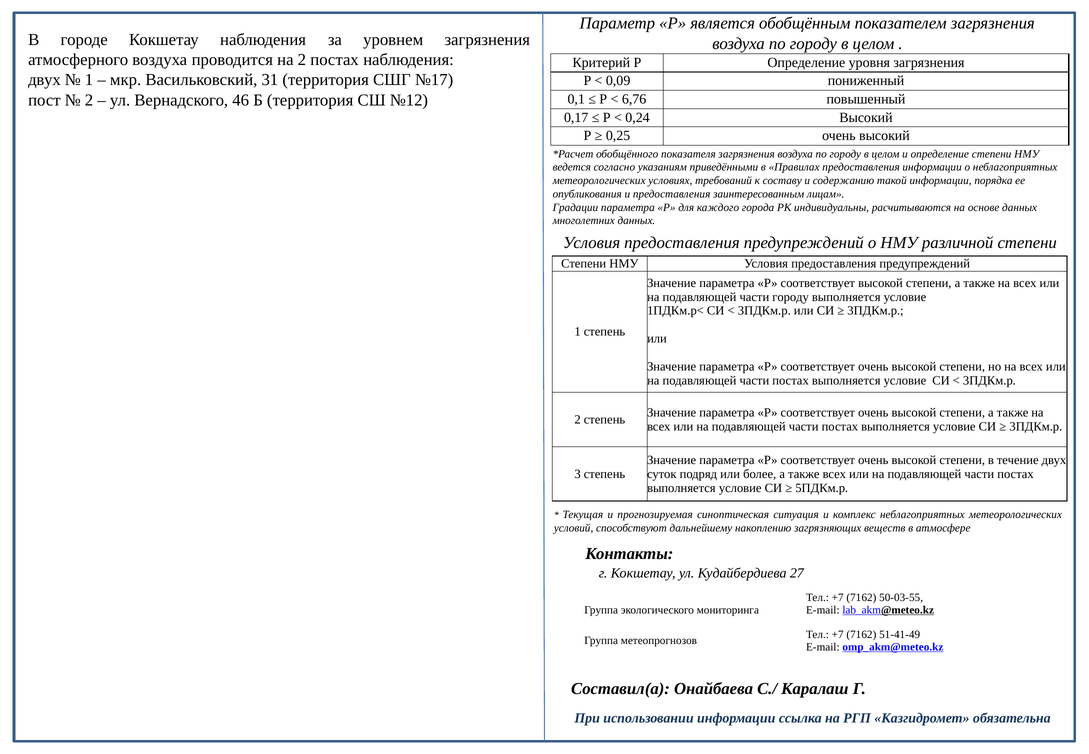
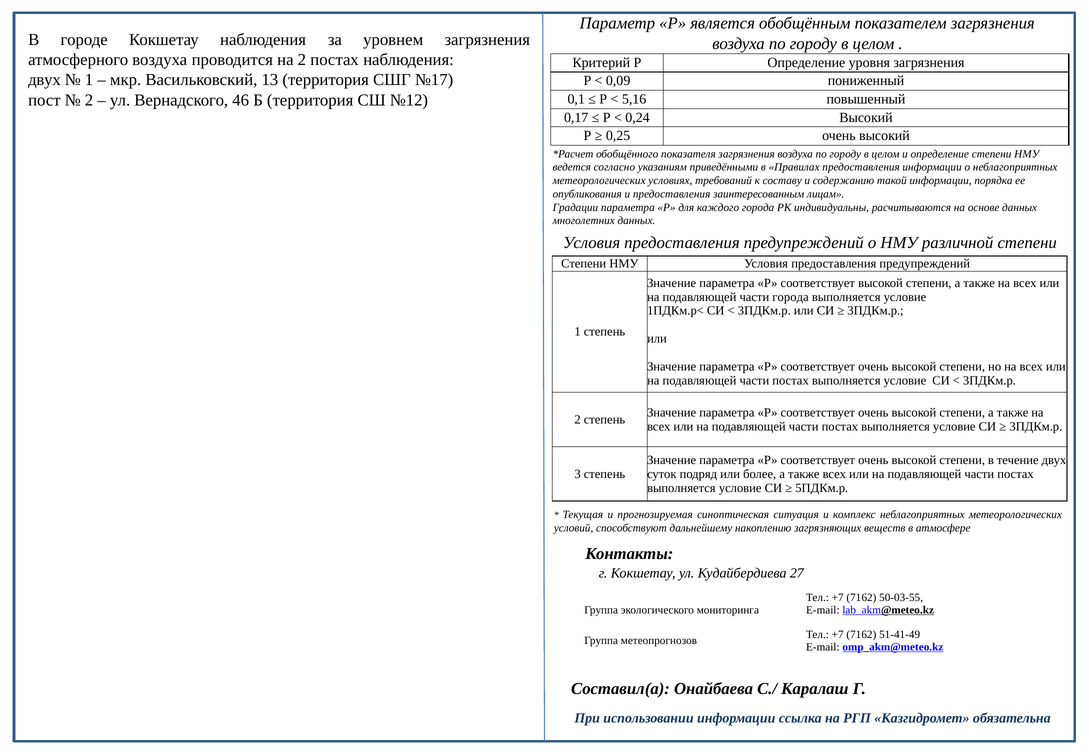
31: 31 -> 13 (270, 80)
6,76: 6,76 -> 5,16 (634, 99)
части городу: городу -> города (791, 297)
